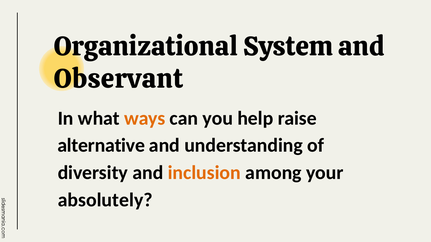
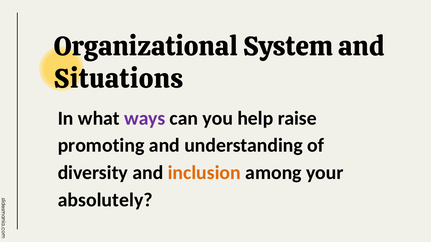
Observant: Observant -> Situations (119, 79)
ways colour: orange -> purple (145, 118)
alternative: alternative -> promoting (101, 146)
